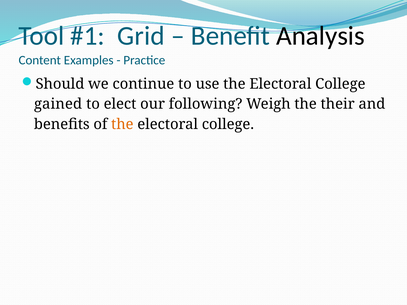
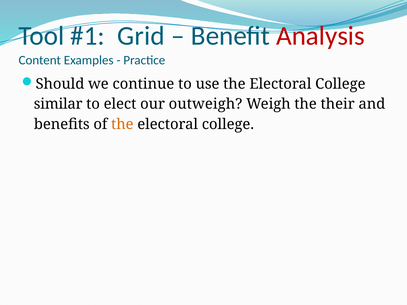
Analysis colour: black -> red (320, 36)
gained: gained -> similar (58, 104)
following: following -> outweigh (206, 104)
